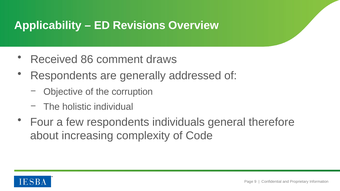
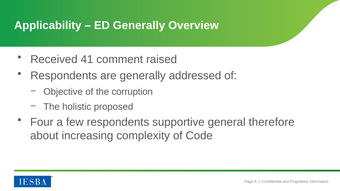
ED Revisions: Revisions -> Generally (139, 25)
86: 86 -> 41 (87, 59)
draws: draws -> raised (162, 59)
individual: individual -> proposed (114, 107)
individuals: individuals -> supportive (178, 122)
